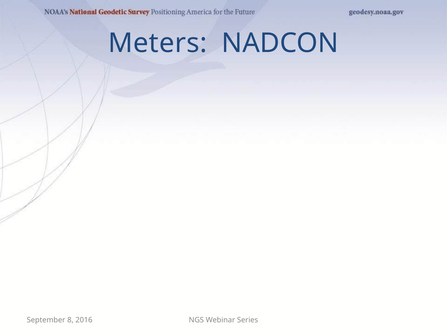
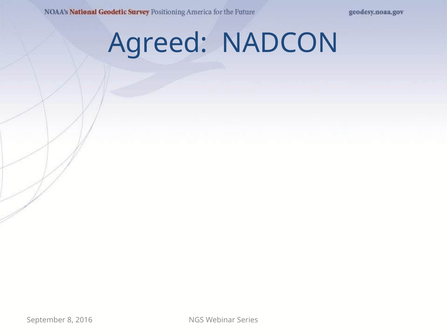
Meters: Meters -> Agreed (158, 43)
